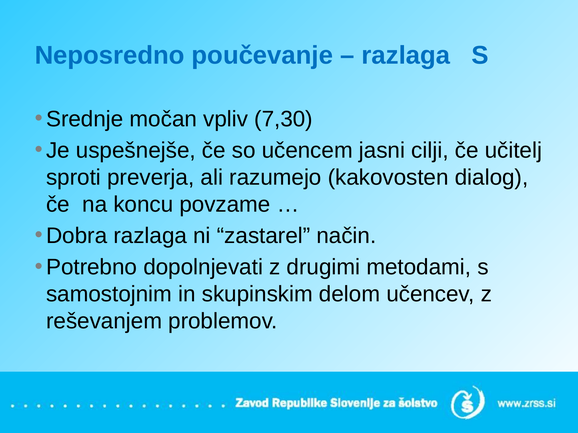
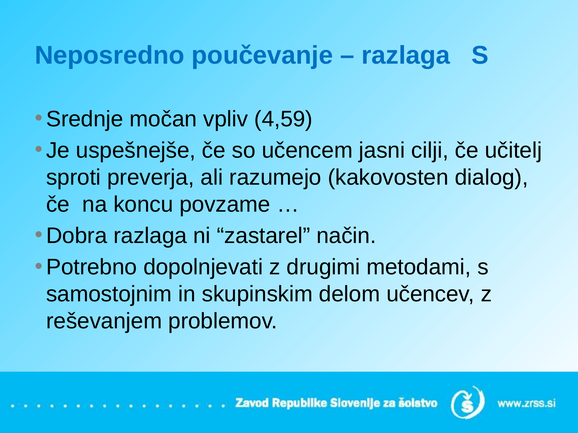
7,30: 7,30 -> 4,59 (284, 119)
